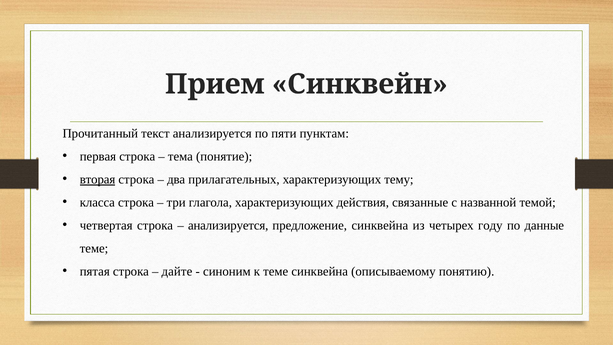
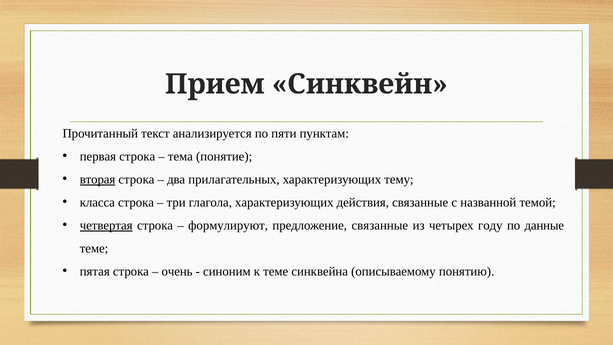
четвертая underline: none -> present (106, 225)
анализируется: анализируется -> формулируют (228, 225)
предложение синквейна: синквейна -> связанные (380, 225)
дайте: дайте -> очень (177, 271)
